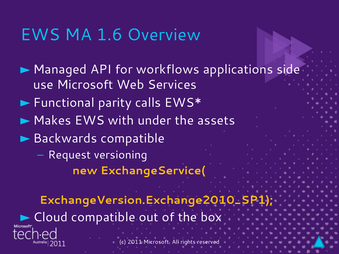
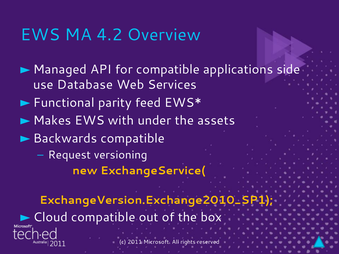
1.6: 1.6 -> 4.2 (109, 35)
for workflows: workflows -> compatible (168, 70)
use Microsoft: Microsoft -> Database (85, 85)
calls: calls -> feed (148, 103)
